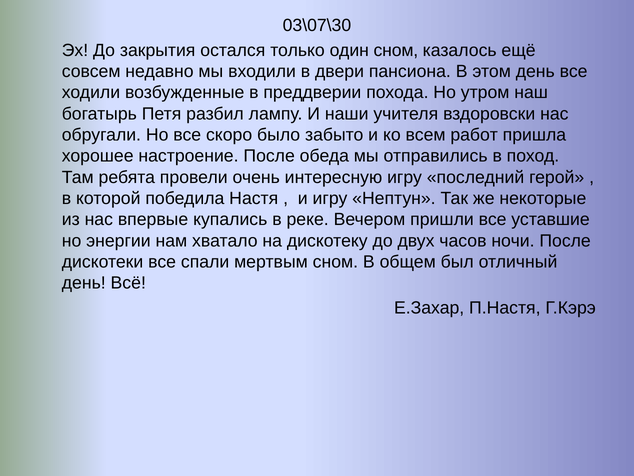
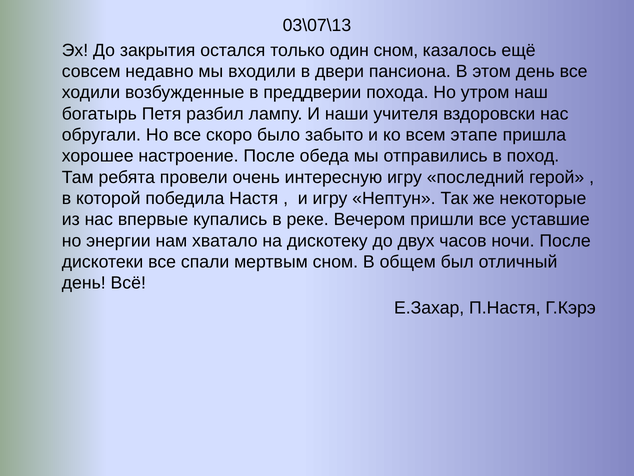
03\07\30: 03\07\30 -> 03\07\13 (317, 26)
работ: работ -> этапе (474, 135)
